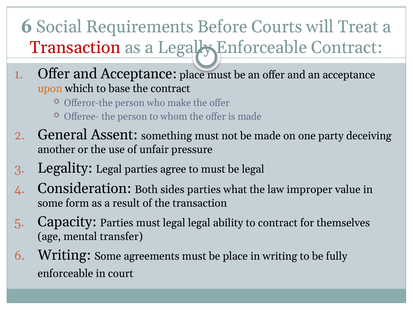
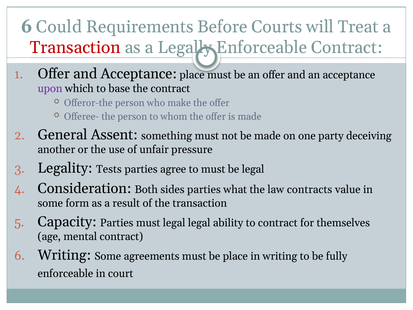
Social: Social -> Could (59, 27)
upon colour: orange -> purple (50, 88)
Legality Legal: Legal -> Tests (109, 169)
improper: improper -> contracts (310, 189)
mental transfer: transfer -> contract (121, 236)
